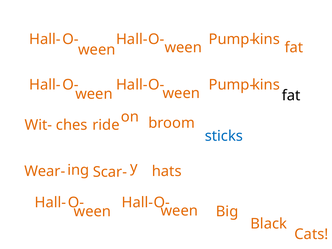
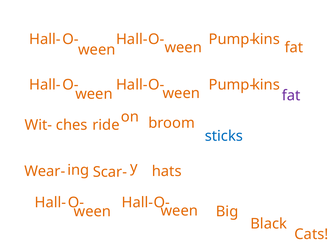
fat colour: black -> purple (291, 95)
